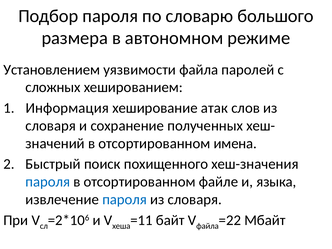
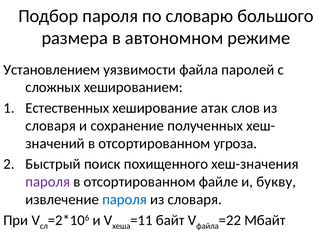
Информация: Информация -> Естественных (67, 108)
имена: имена -> угроза (235, 143)
пароля colour: blue -> purple (48, 182)
языка: языка -> букву (276, 182)
